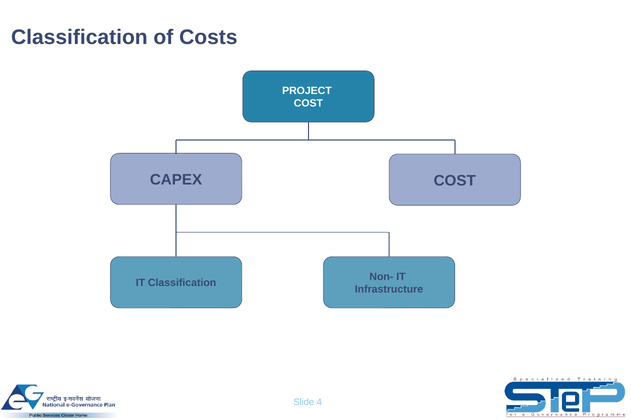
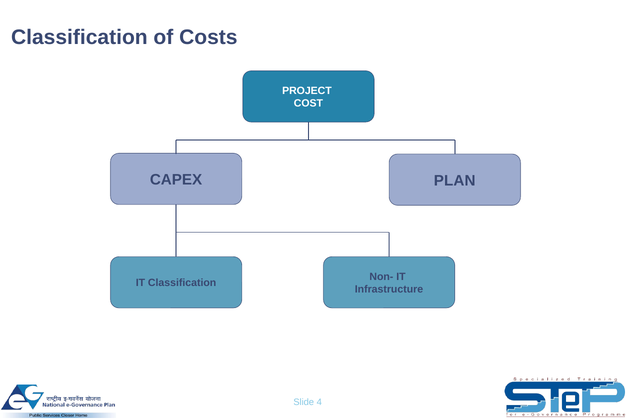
CAPEX COST: COST -> PLAN (455, 181)
